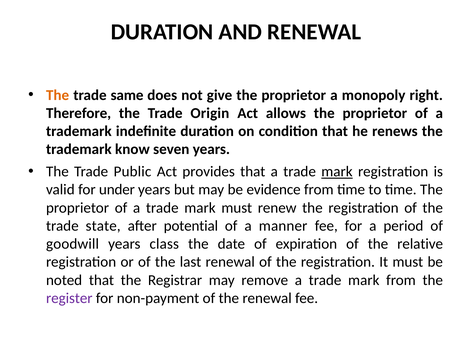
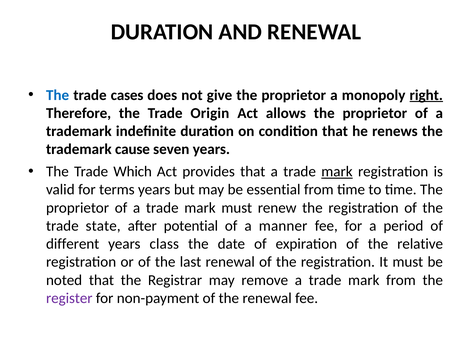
The colour: orange -> blue (58, 95)
same: same -> cases (127, 95)
right underline: none -> present (426, 95)
know: know -> cause (132, 149)
Public: Public -> Which (133, 172)
under: under -> terms (117, 190)
evidence: evidence -> essential (273, 190)
goodwill: goodwill -> different (73, 244)
